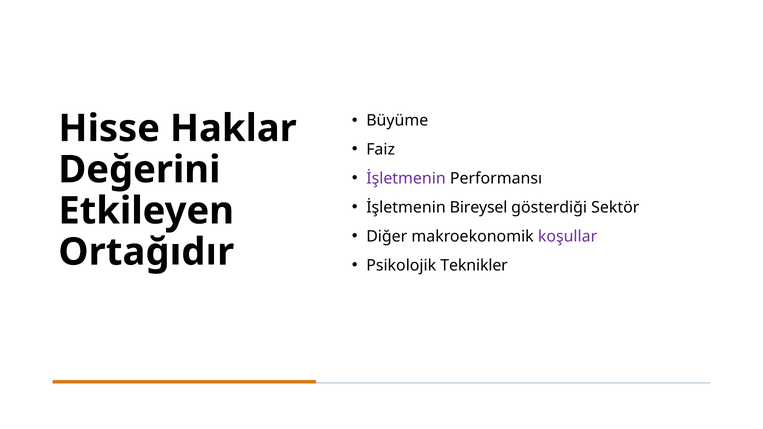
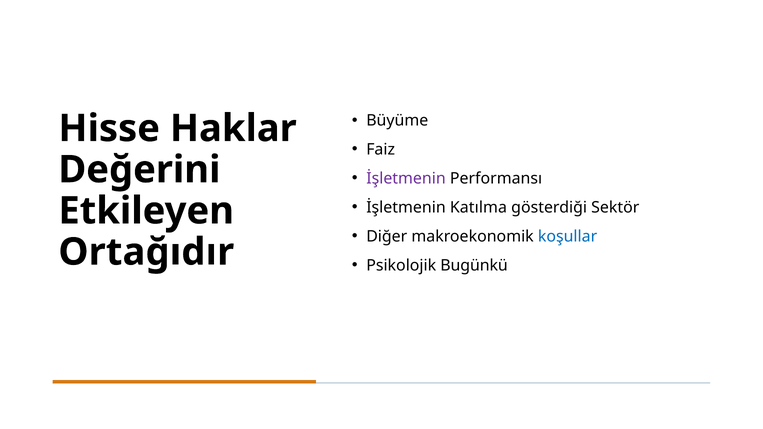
Bireysel: Bireysel -> Katılma (478, 208)
koşullar colour: purple -> blue (568, 237)
Teknikler: Teknikler -> Bugünkü (474, 266)
